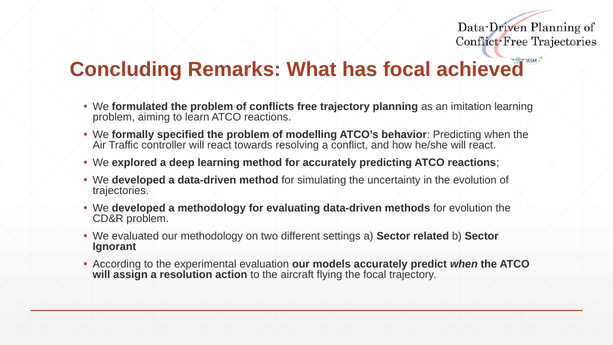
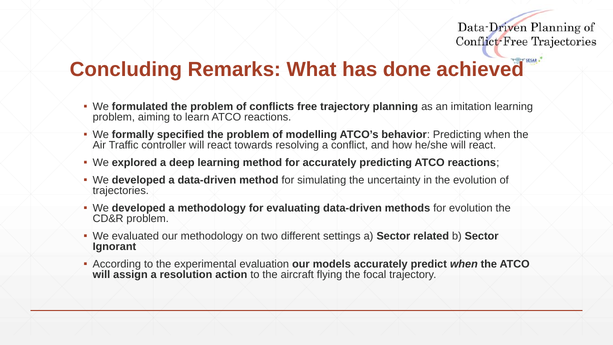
has focal: focal -> done (407, 69)
